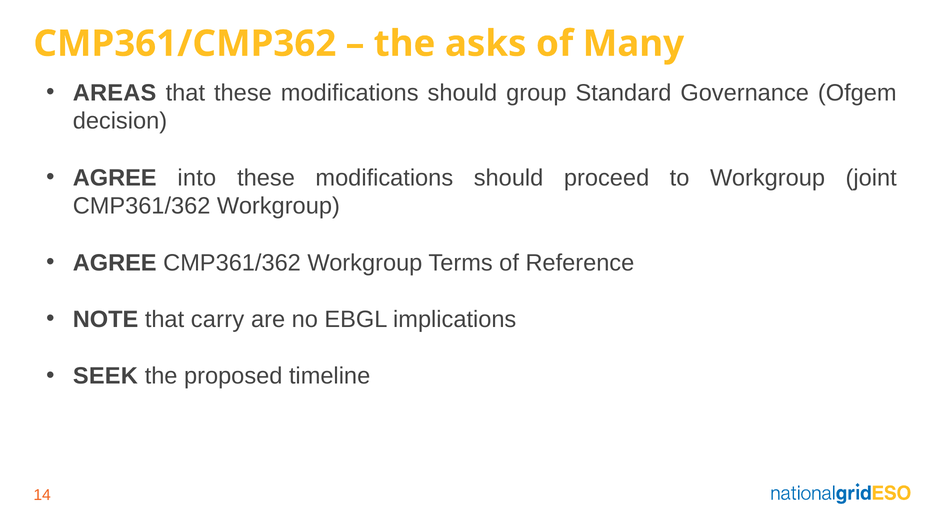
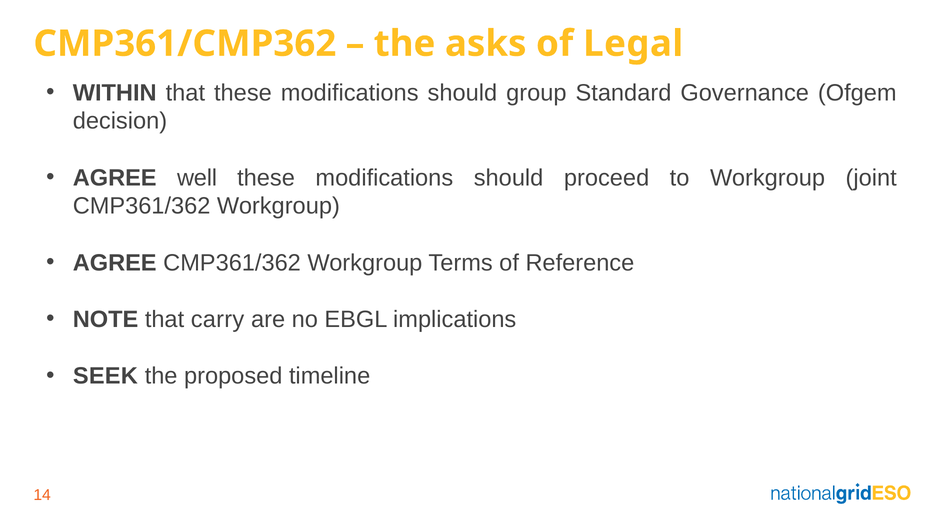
Many: Many -> Legal (633, 44)
AREAS: AREAS -> WITHIN (115, 93)
into: into -> well (197, 178)
